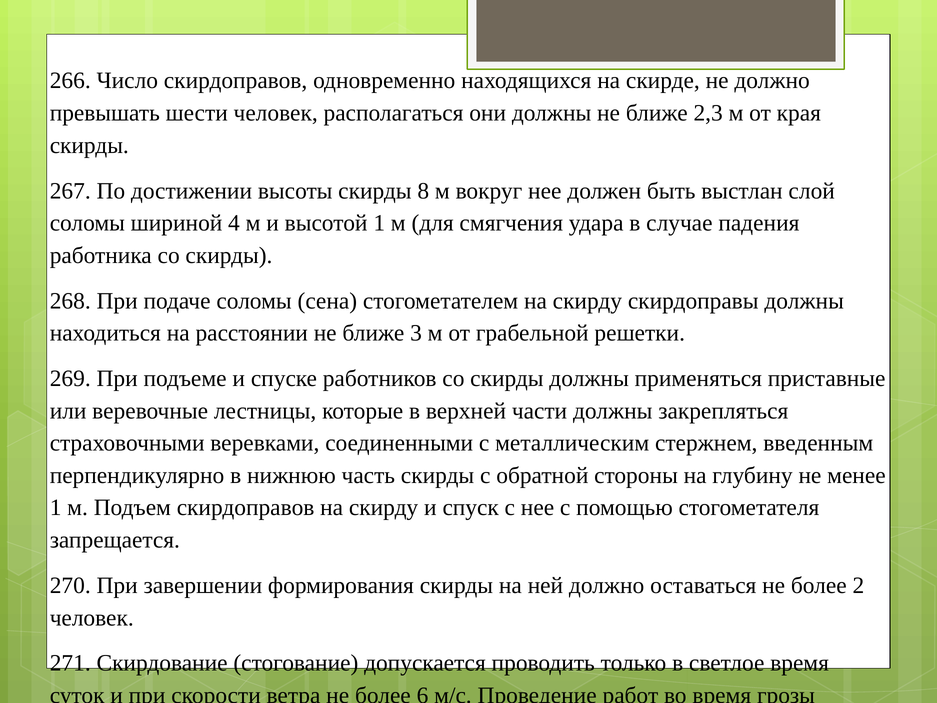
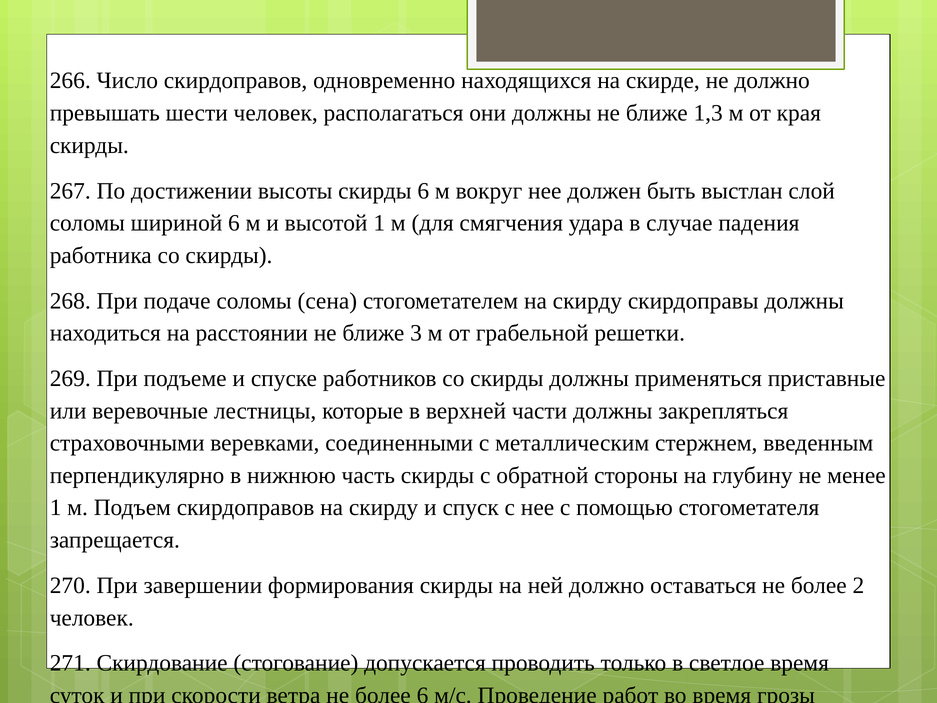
2,3: 2,3 -> 1,3 (708, 113)
скирды 8: 8 -> 6 (423, 191)
шириной 4: 4 -> 6 (234, 223)
